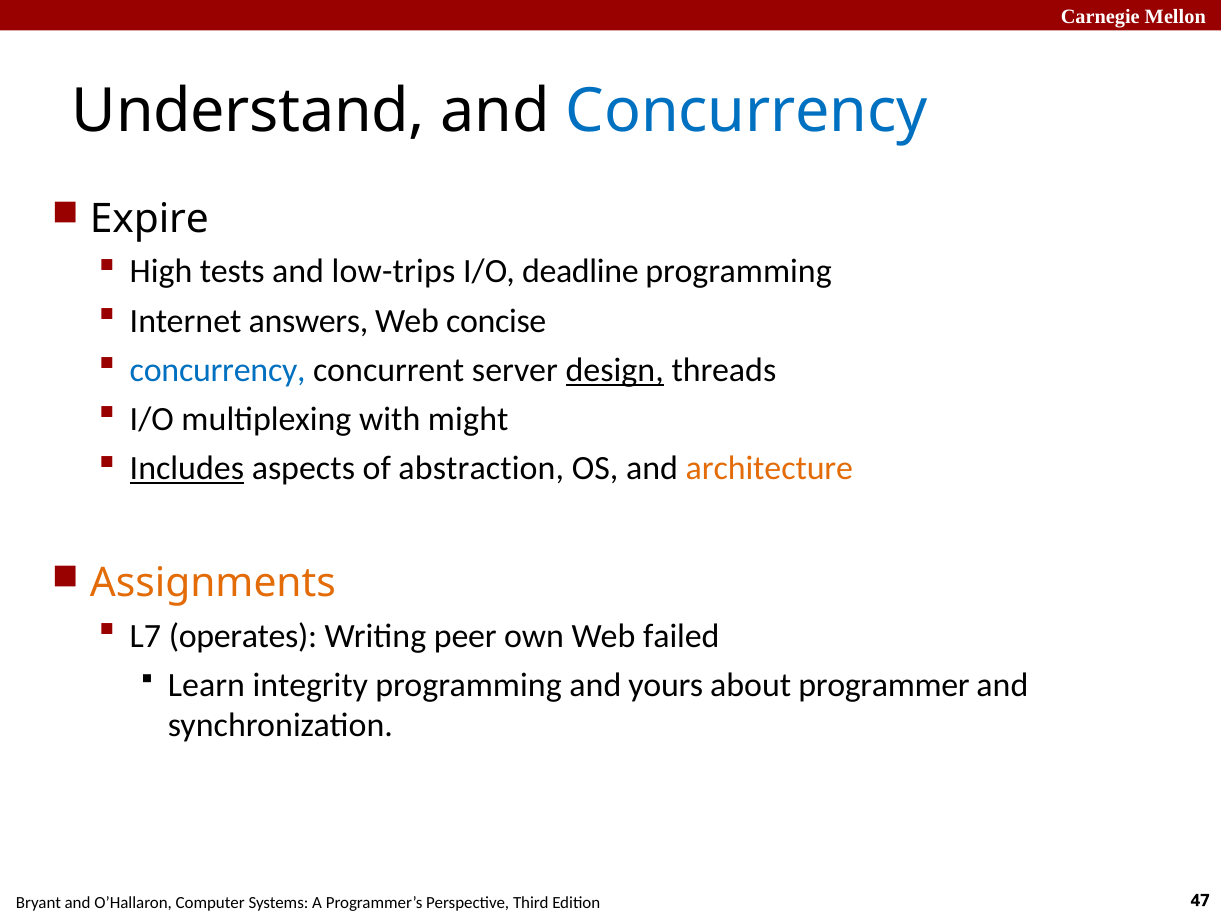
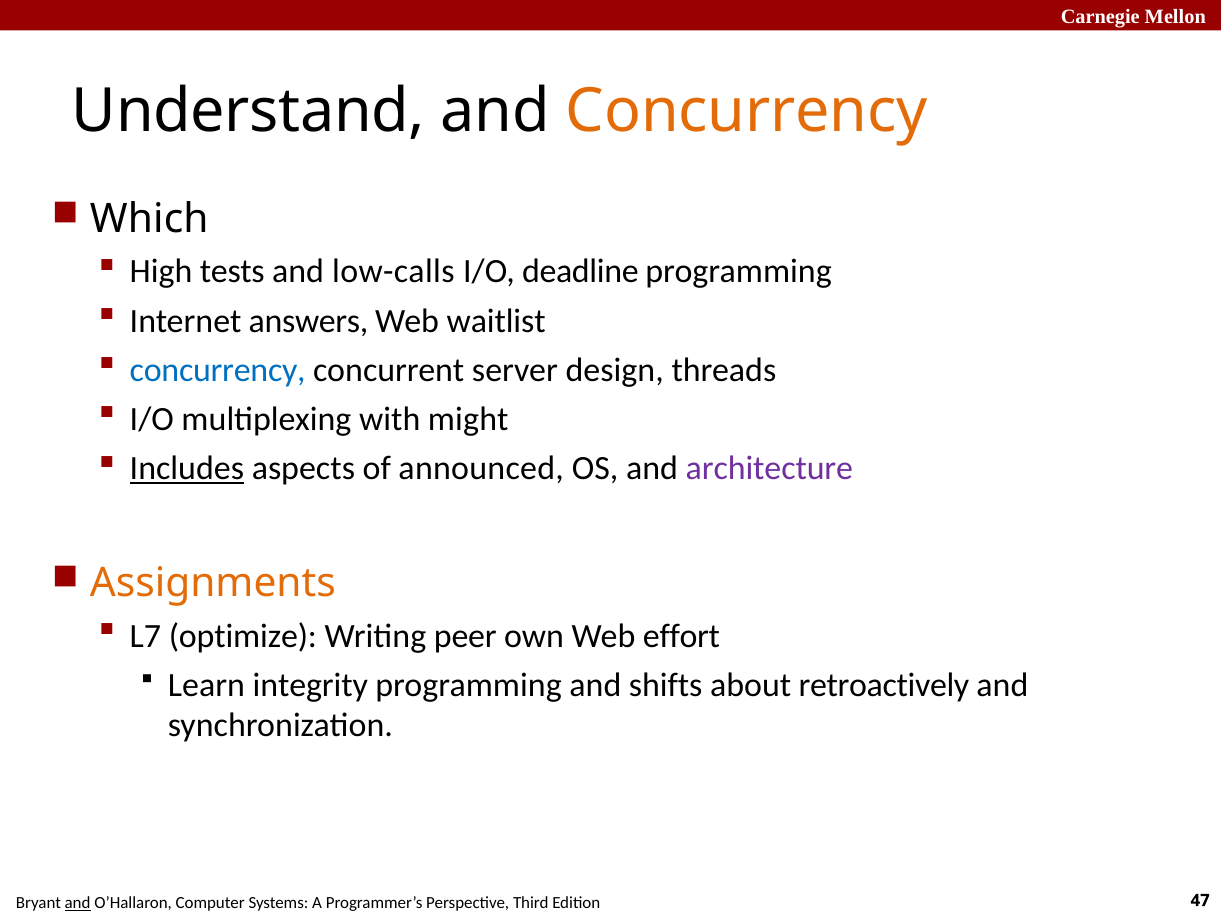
Concurrency colour: blue -> orange (747, 111)
Expire: Expire -> Which (149, 219)
low-trips: low-trips -> low-calls (393, 272)
concise: concise -> waitlist (496, 321)
design underline: present -> none (615, 370)
abstraction: abstraction -> announced (481, 468)
architecture colour: orange -> purple (769, 468)
operates: operates -> optimize (243, 636)
failed: failed -> effort (681, 636)
yours: yours -> shifts (666, 685)
programmer: programmer -> retroactively (884, 685)
and underline: none -> present (78, 903)
